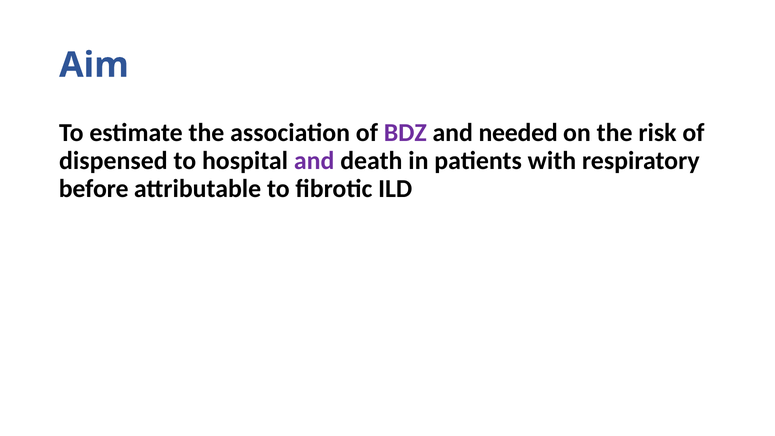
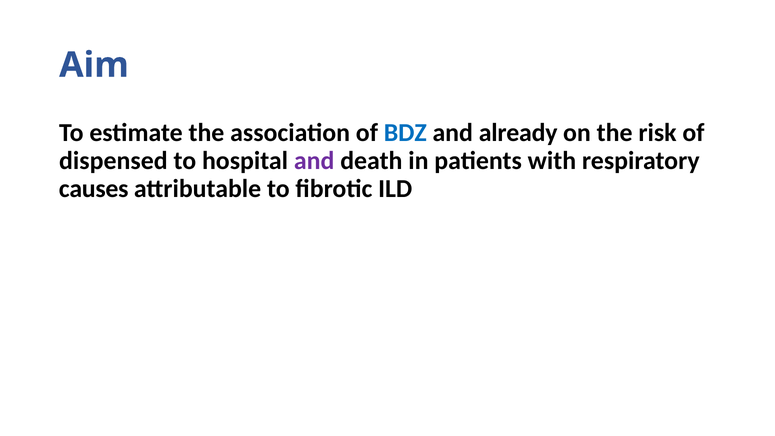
BDZ colour: purple -> blue (405, 133)
needed: needed -> already (518, 133)
before: before -> causes (94, 189)
